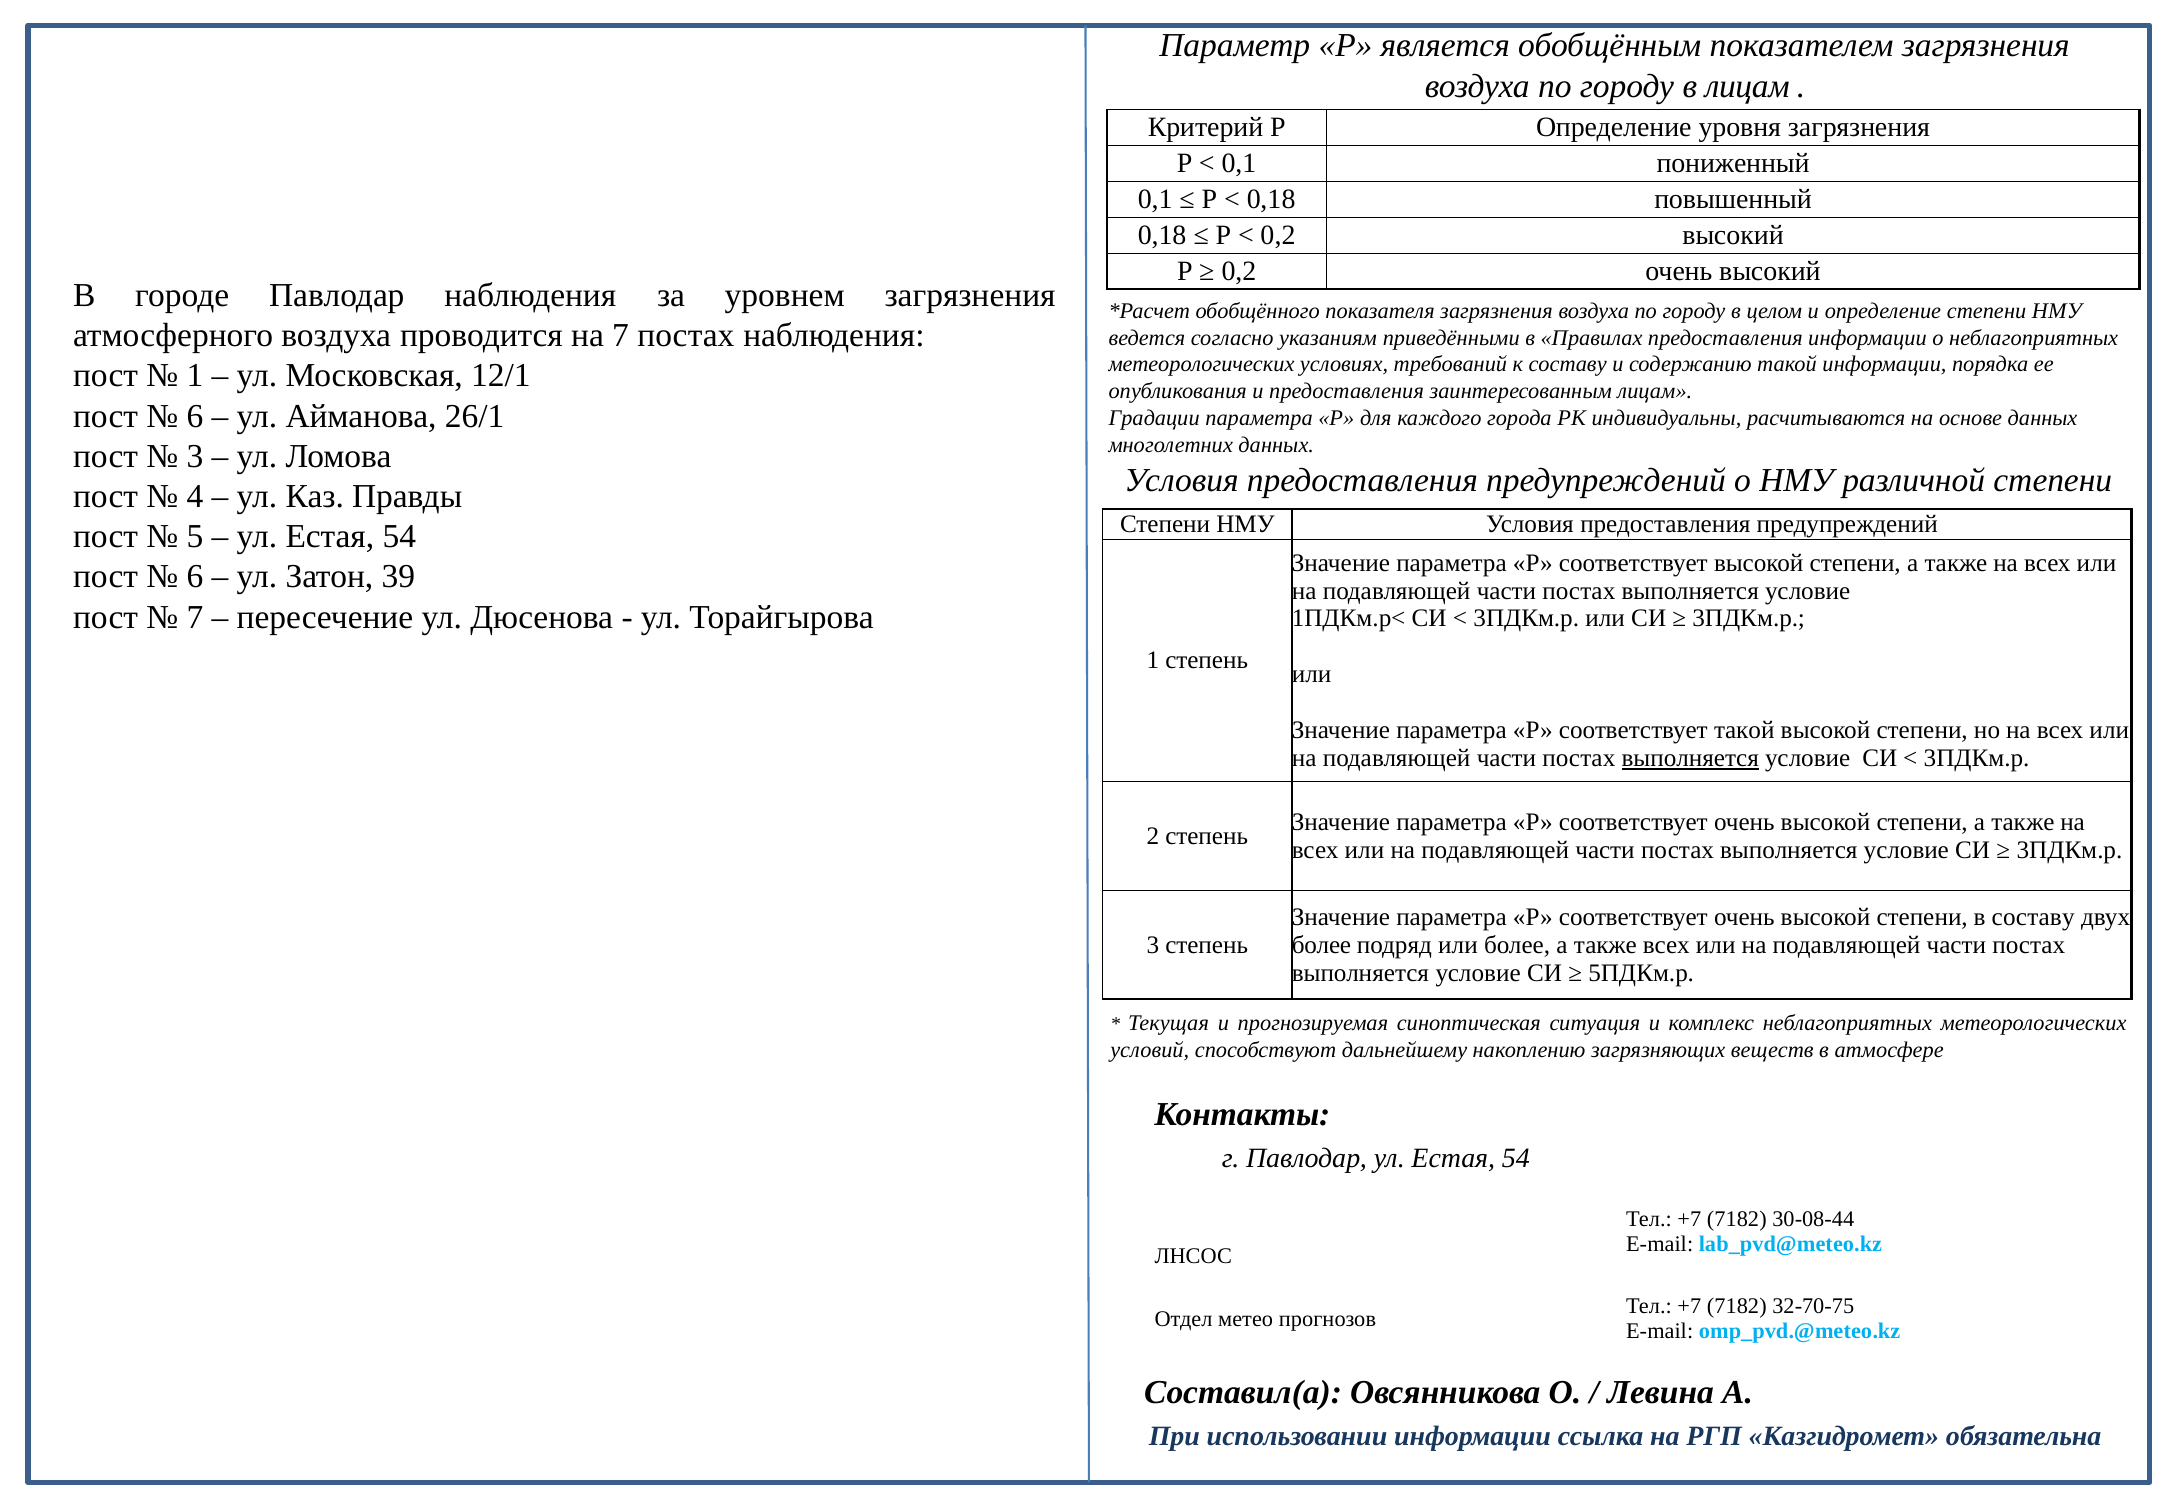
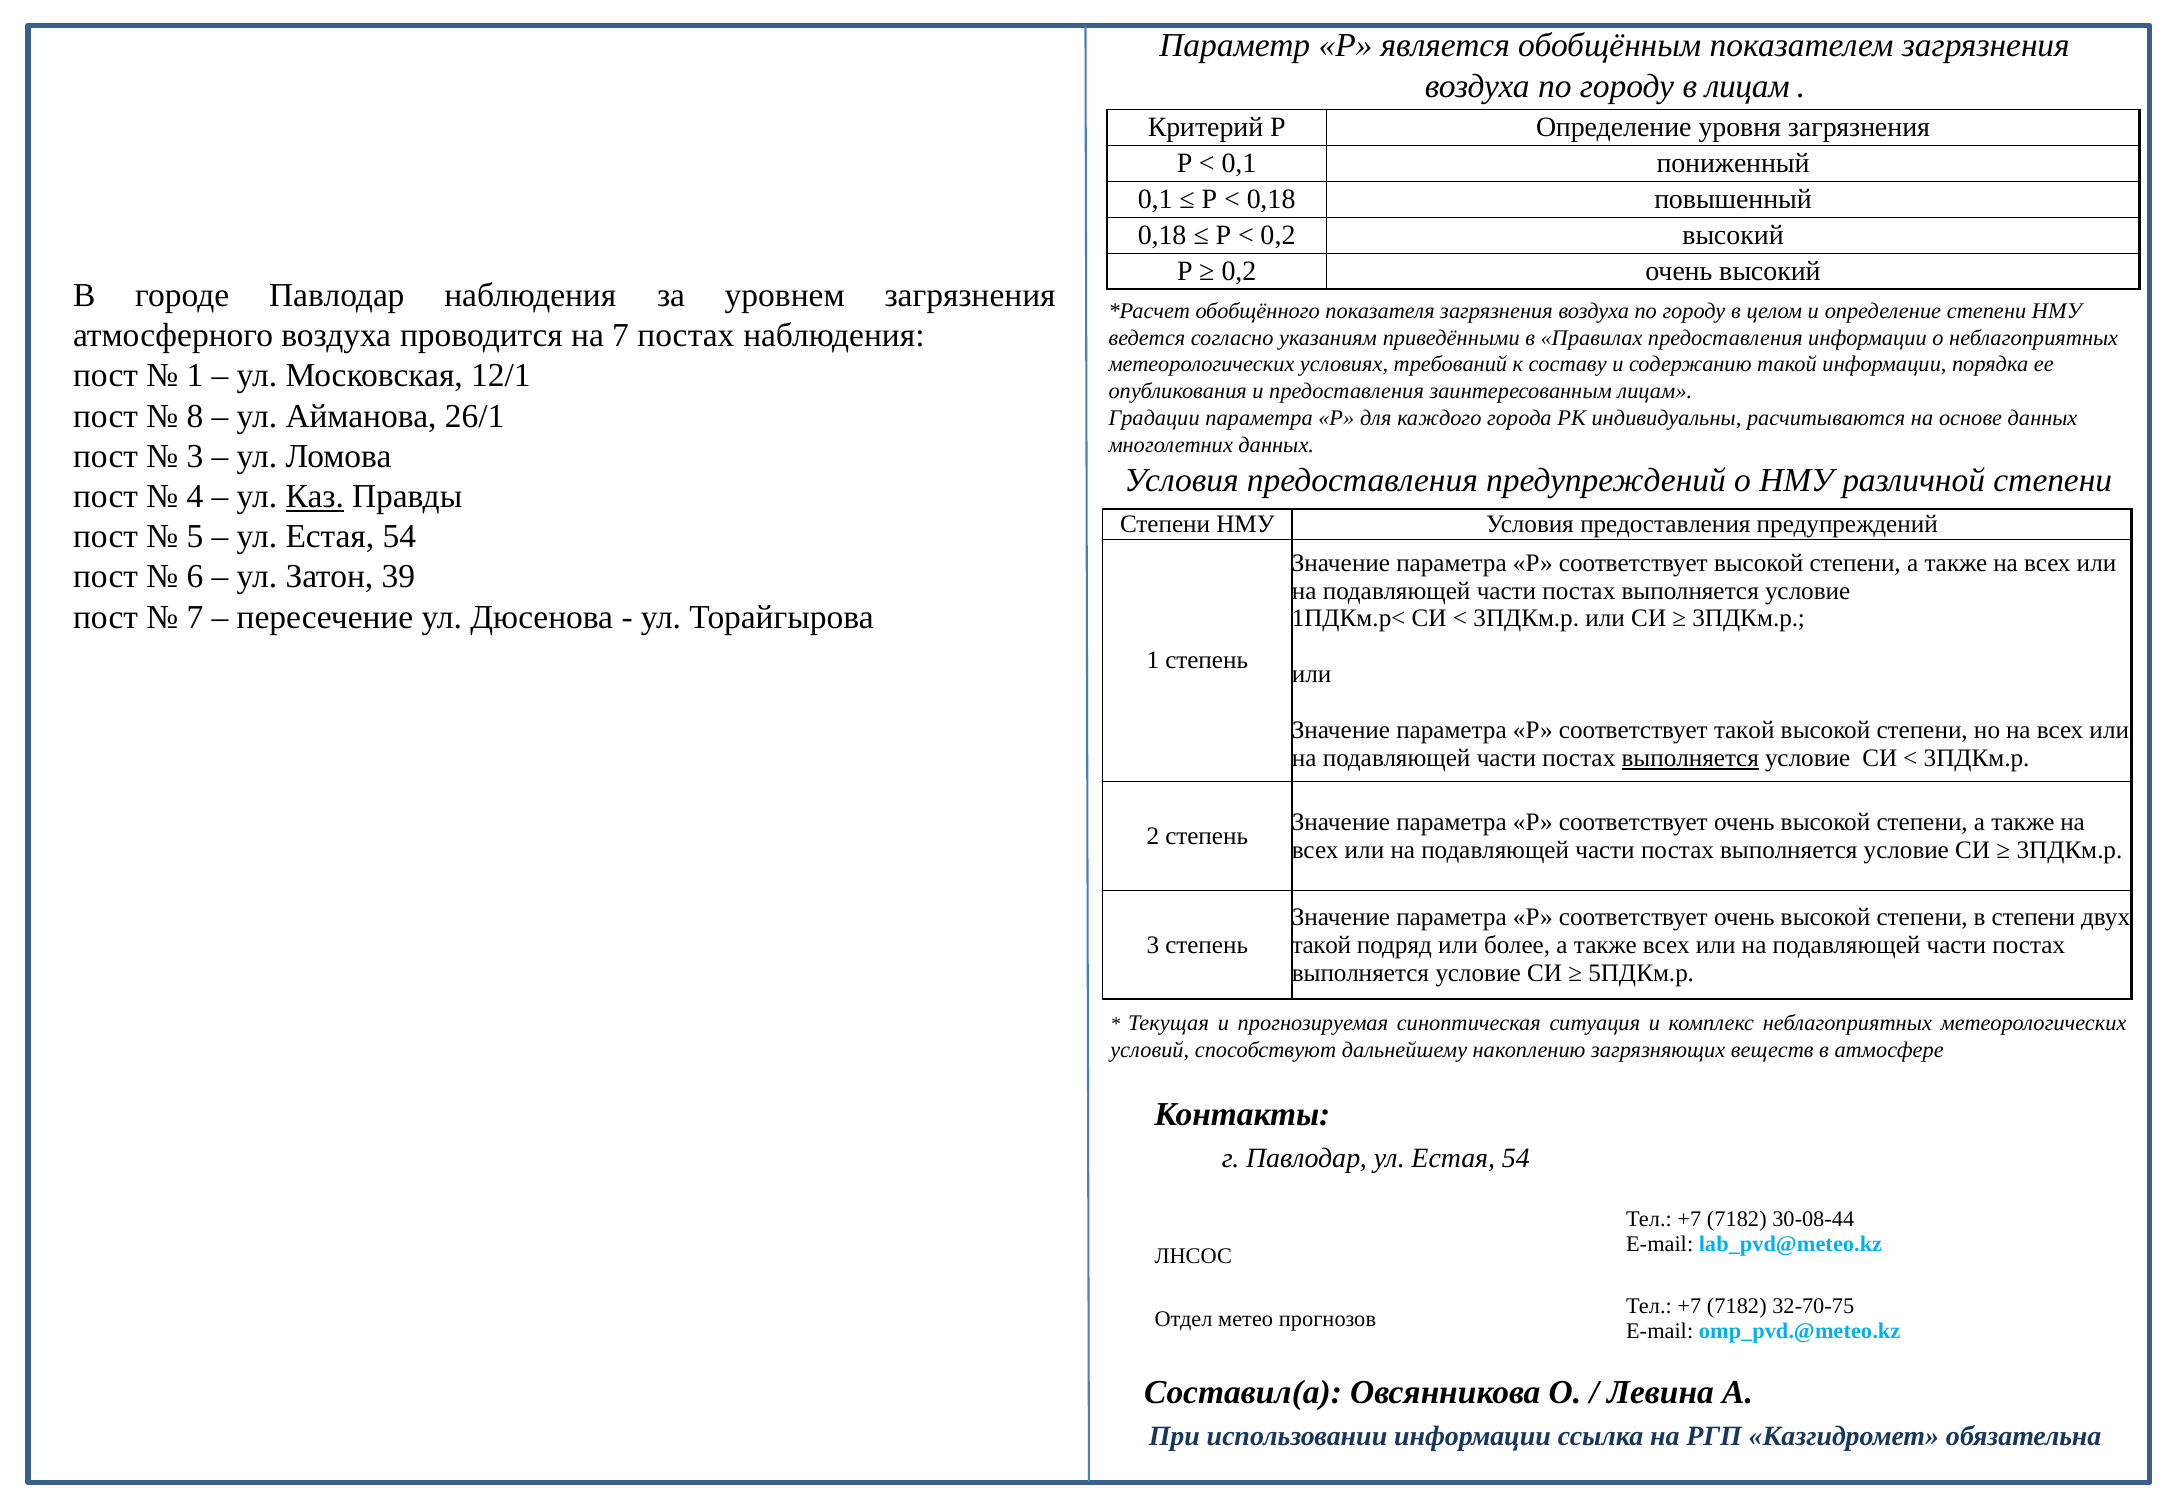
6: 6 -> 8 (195, 416)
Каз underline: none -> present (315, 496)
в составу: составу -> степени (2033, 917)
более: более -> такой (1321, 945)
